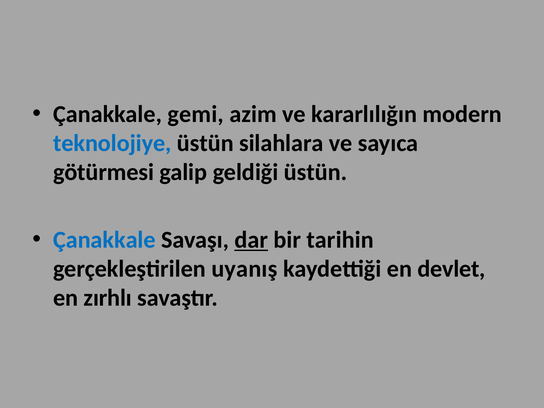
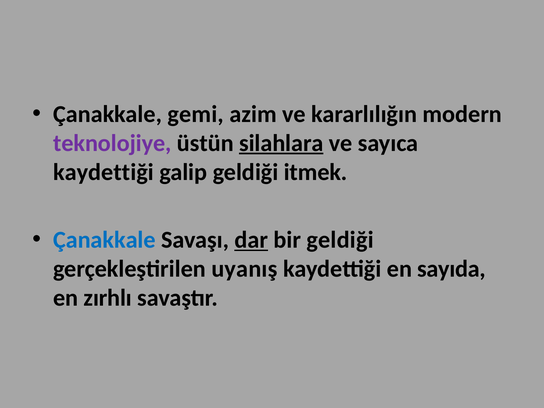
teknolojiye colour: blue -> purple (112, 143)
silahlara underline: none -> present (281, 143)
götürmesi: götürmesi -> kaydettiği (103, 172)
geldiği üstün: üstün -> itmek (316, 172)
bir tarihin: tarihin -> geldiği (340, 240)
devlet: devlet -> sayıda (451, 269)
